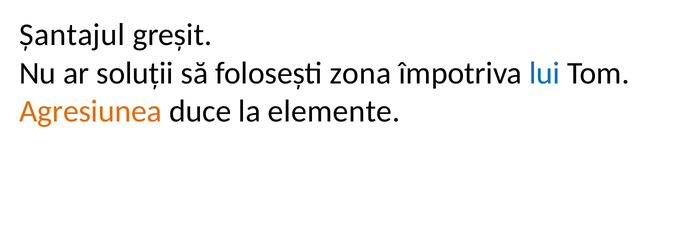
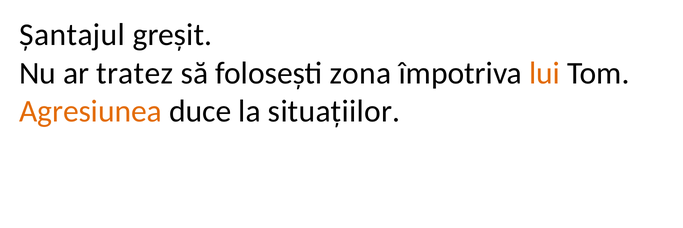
soluții: soluții -> tratez (135, 73)
lui colour: blue -> orange (545, 73)
elemente: elemente -> situațiilor (334, 111)
